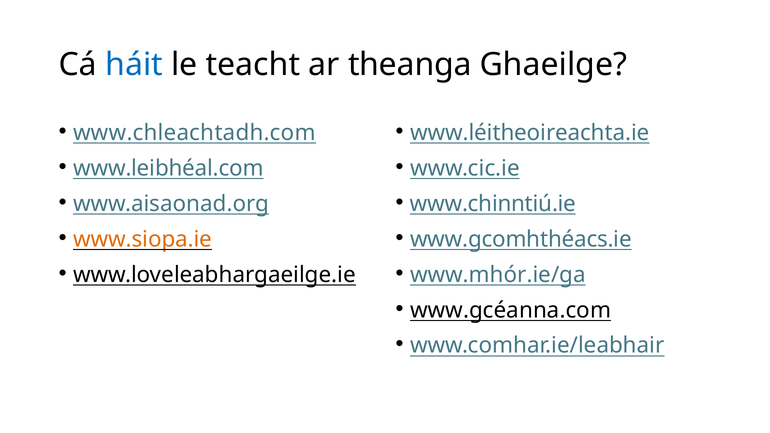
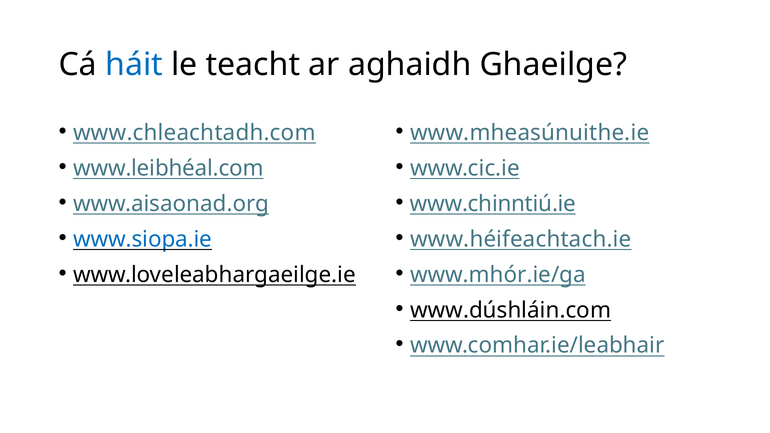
theanga: theanga -> aghaidh (410, 65)
www.léitheoireachta.ie: www.léitheoireachta.ie -> www.mheasúnuithe.ie (530, 133)
www.siopa.ie colour: orange -> blue (143, 239)
www.gcomhthéacs.ie: www.gcomhthéacs.ie -> www.héifeachtach.ie (521, 239)
www.gcéanna.com: www.gcéanna.com -> www.dúshláin.com (511, 310)
